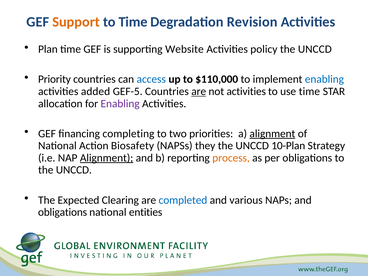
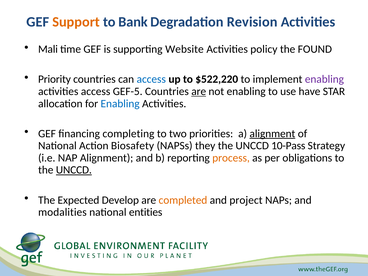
to Time: Time -> Bank (133, 22)
Plan: Plan -> Mali (48, 49)
UNCCD: UNCCD -> FOUND (315, 49)
$110,000: $110,000 -> $522,220 (217, 79)
enabling colour: blue -> purple (324, 79)
activities added: added -> access (96, 91)
not activities: activities -> enabling (246, 91)
use time: time -> have (309, 91)
Enabling colour: purple -> blue (120, 104)
10-Plan: 10-Plan -> 10-Pass (288, 146)
Alignment underline: present -> none (107, 158)
UNCCD underline: none -> present (74, 170)
Clearing: Clearing -> Develop (120, 200)
completed colour: blue -> orange (183, 200)
various: various -> project (246, 200)
obligations: obligations -> modalities (62, 212)
